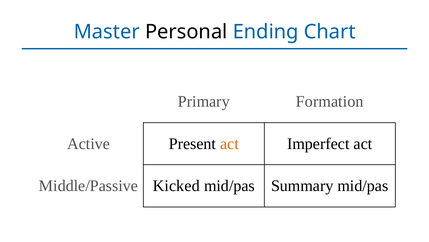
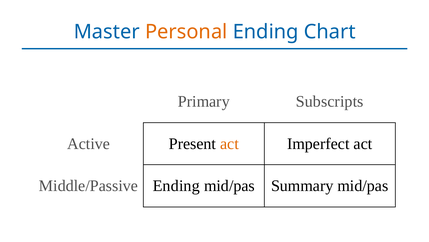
Personal colour: black -> orange (186, 32)
Formation: Formation -> Subscripts (330, 101)
Middle/Passive Kicked: Kicked -> Ending (176, 185)
